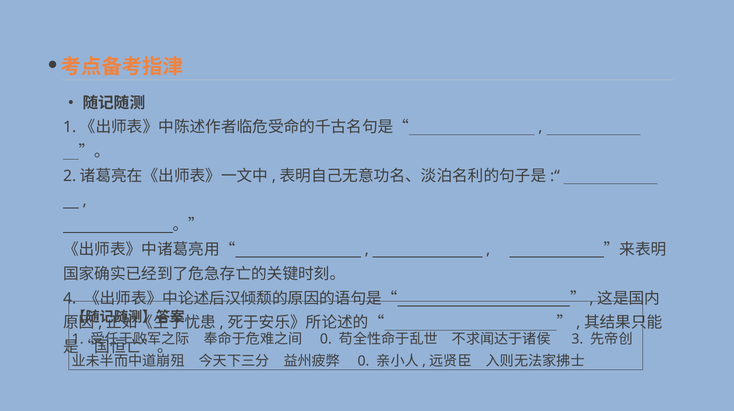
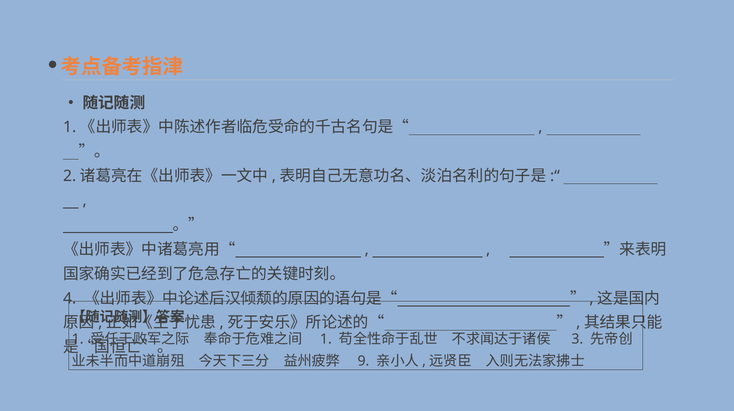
0: 0 -> 1 (326, 339)
0: 0 -> 9 (363, 361)
